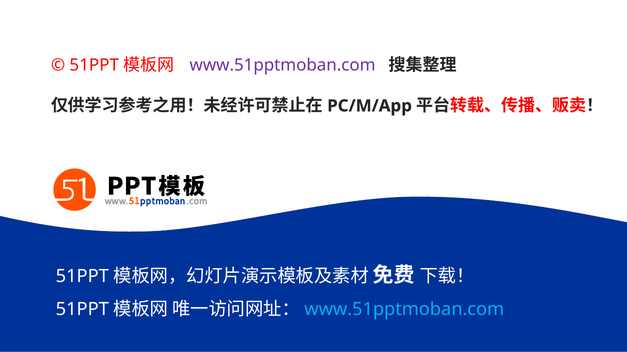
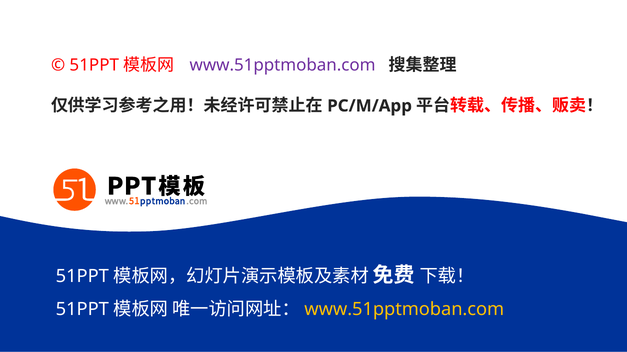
www.51pptmoban.com colour: light blue -> yellow (404, 310)
